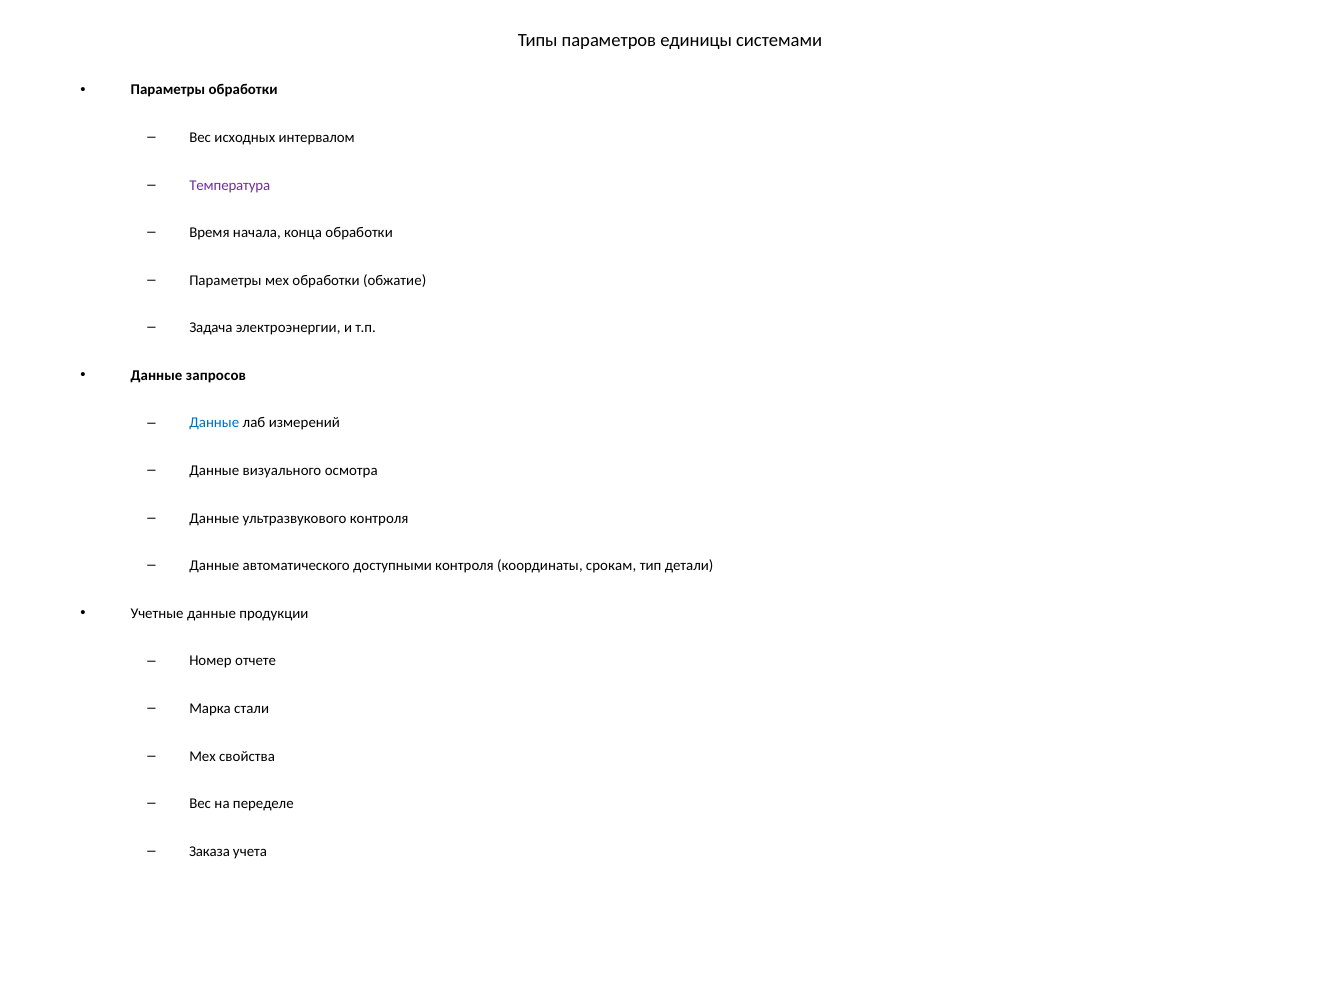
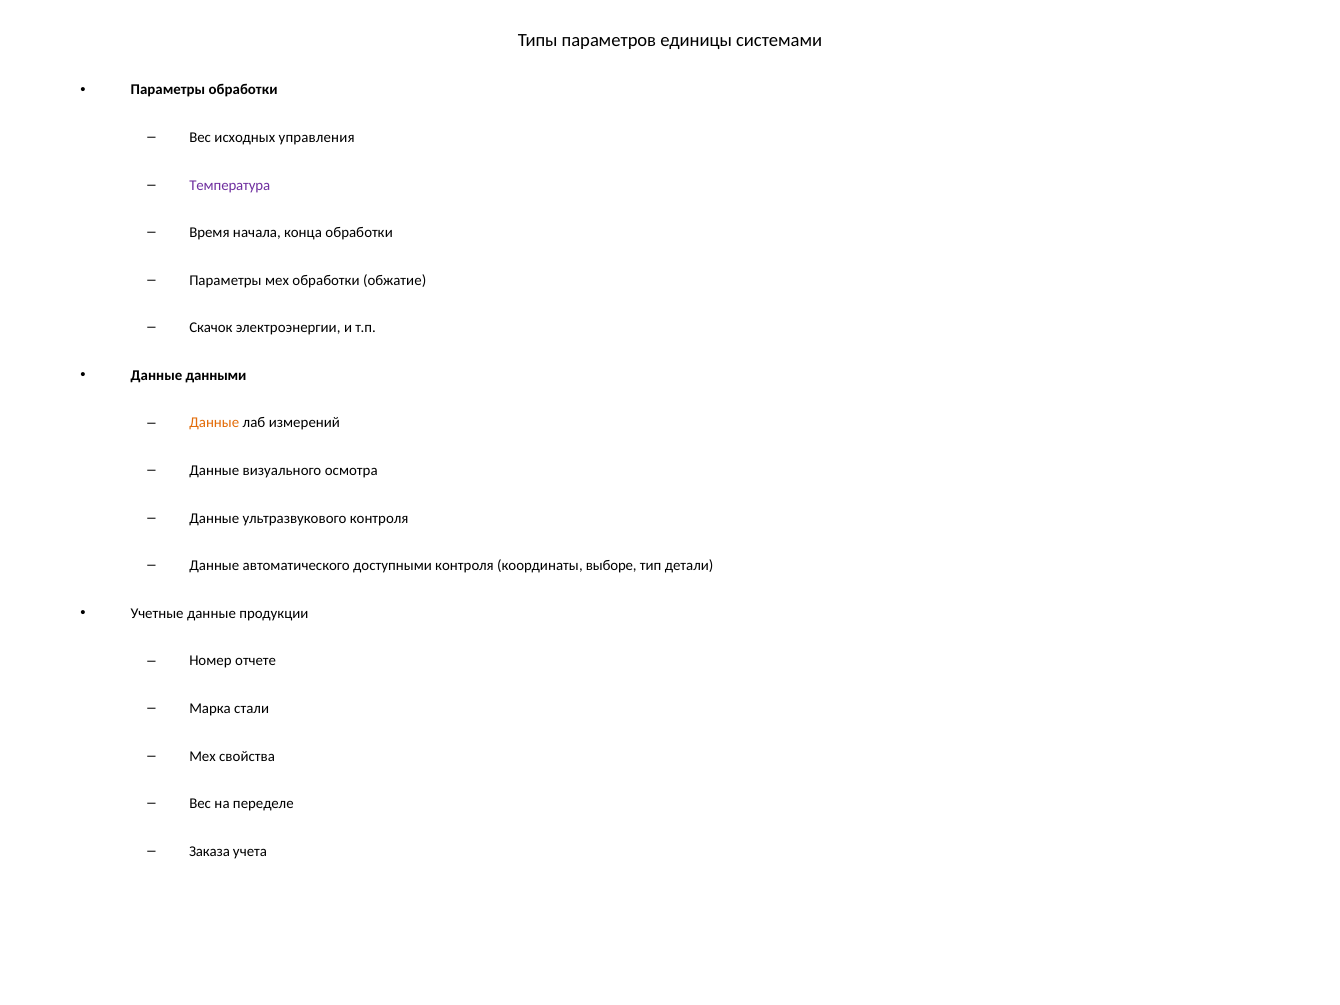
интервалом: интервалом -> управления (317, 138)
Задача: Задача -> Скачок (211, 328)
запросов: запросов -> данными (216, 375)
Данные colour: blue -> orange (214, 423)
срокам: срокам -> выборе (611, 566)
